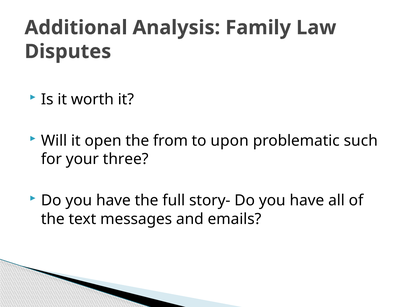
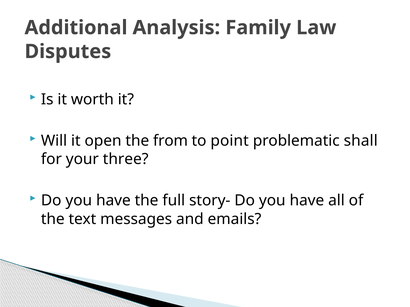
upon: upon -> point (230, 141)
such: such -> shall (361, 141)
